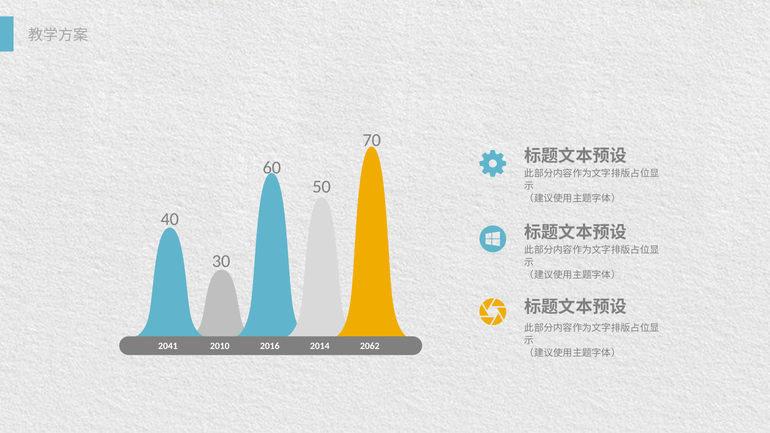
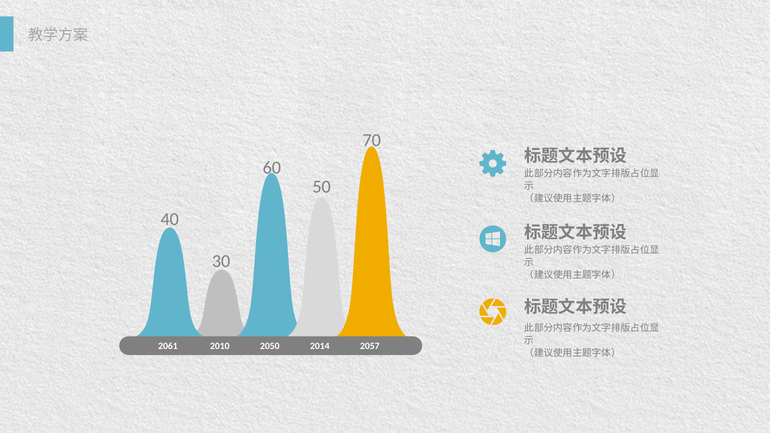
2041: 2041 -> 2061 (168, 346)
2016: 2016 -> 2050 (270, 346)
2062: 2062 -> 2057 (370, 346)
